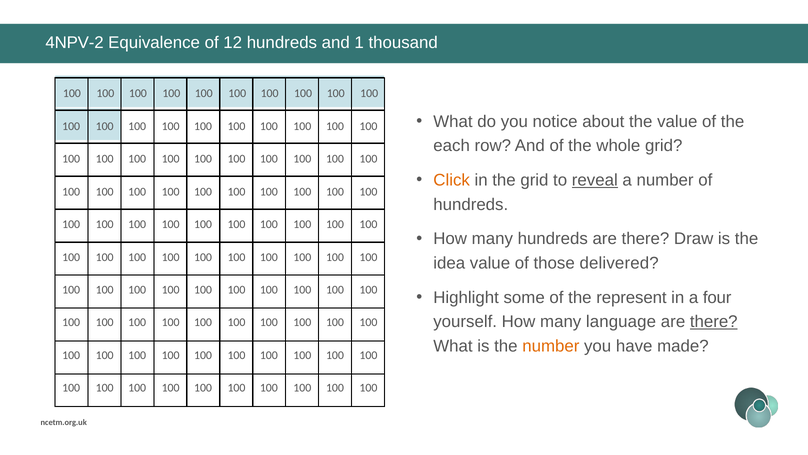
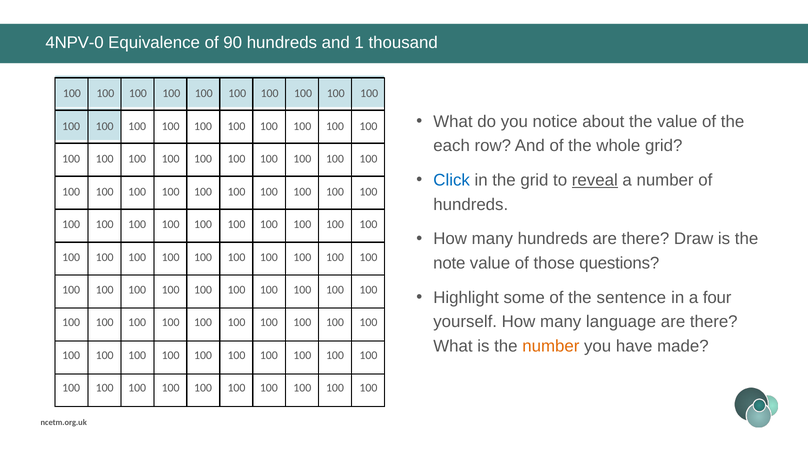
4NPV-2: 4NPV-2 -> 4NPV-0 (75, 43)
12: 12 -> 90 (233, 43)
Click colour: orange -> blue (452, 180)
idea: idea -> note (449, 263)
delivered: delivered -> questions (619, 263)
represent: represent -> sentence (631, 297)
there underline: present -> none (714, 321)
